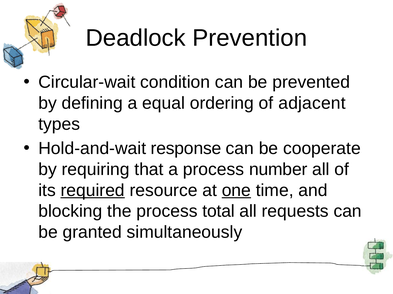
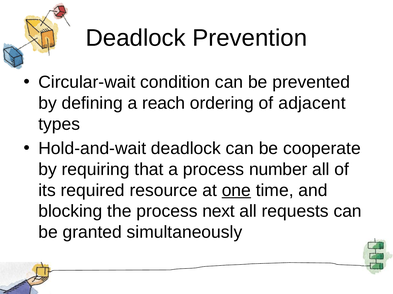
equal: equal -> reach (164, 103)
Hold-and-wait response: response -> deadlock (186, 149)
required underline: present -> none (93, 191)
total: total -> next (219, 212)
